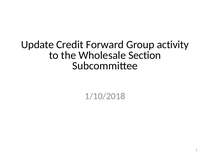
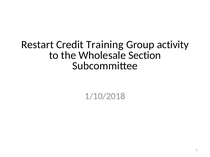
Update: Update -> Restart (37, 45)
Forward: Forward -> Training (105, 45)
